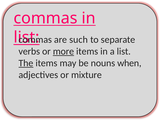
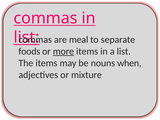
such: such -> meal (79, 40)
verbs: verbs -> foods (29, 51)
The underline: present -> none (26, 63)
